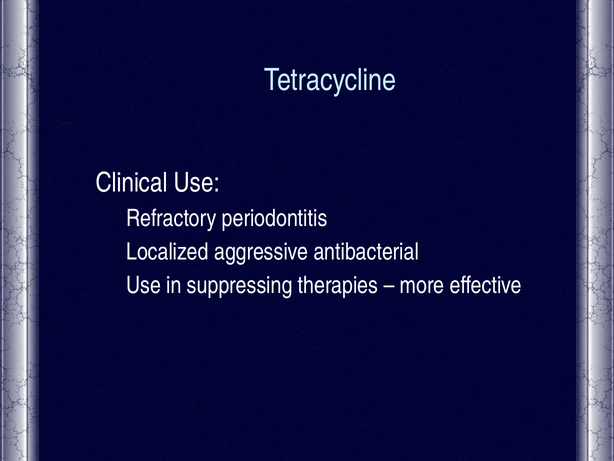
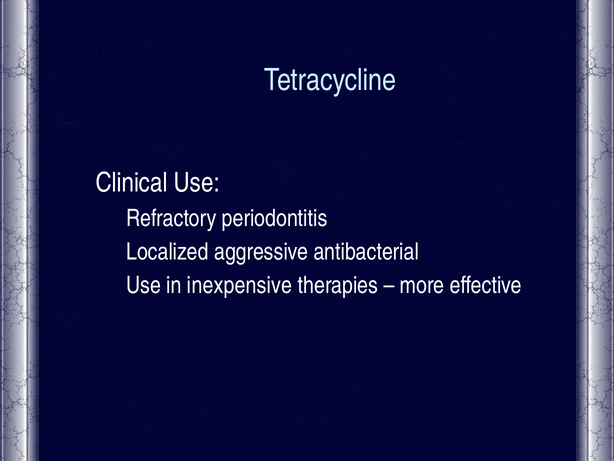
suppressing: suppressing -> inexpensive (240, 285)
